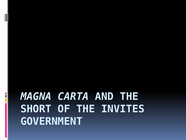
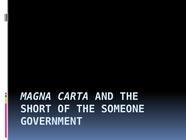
INVITES: INVITES -> SOMEONE (123, 109)
